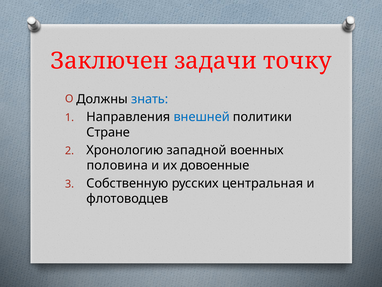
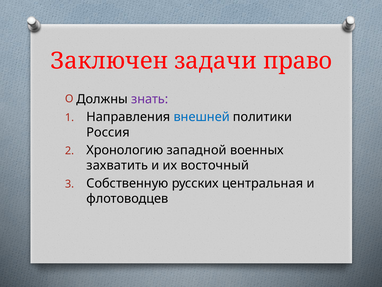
точку: точку -> право (298, 61)
знать colour: blue -> purple (150, 99)
Стране: Стране -> Россия (108, 132)
половина: половина -> захватить (117, 165)
довоенные: довоенные -> восточный (215, 165)
